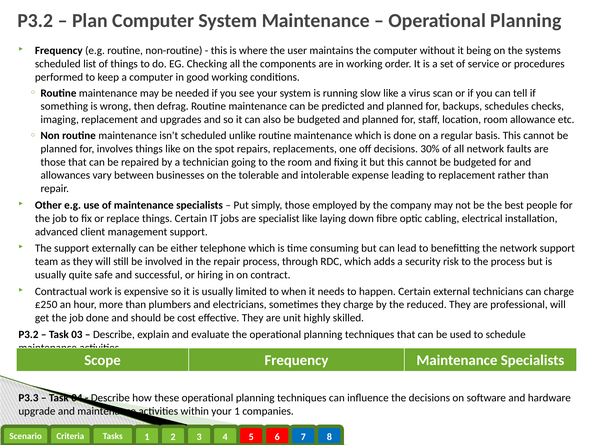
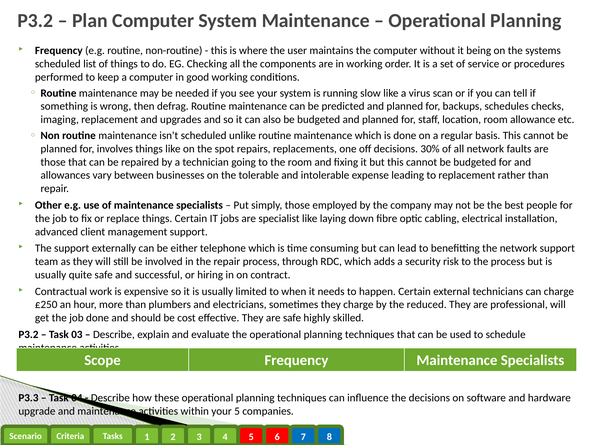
are unit: unit -> safe (292, 318)
your 1: 1 -> 5 (237, 411)
